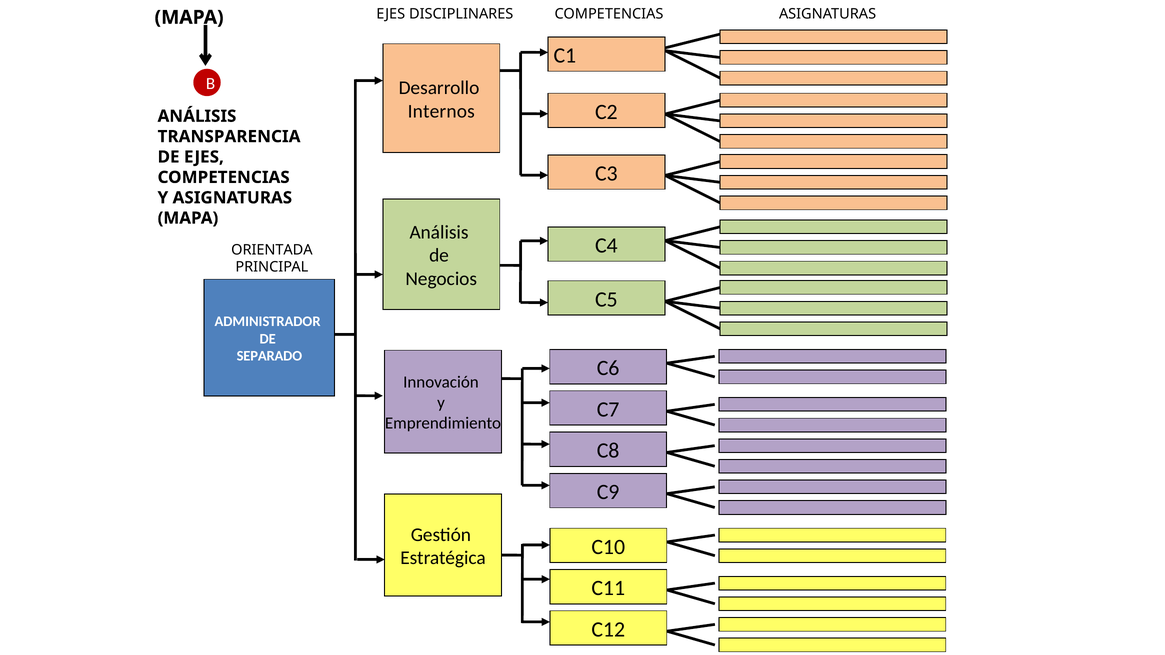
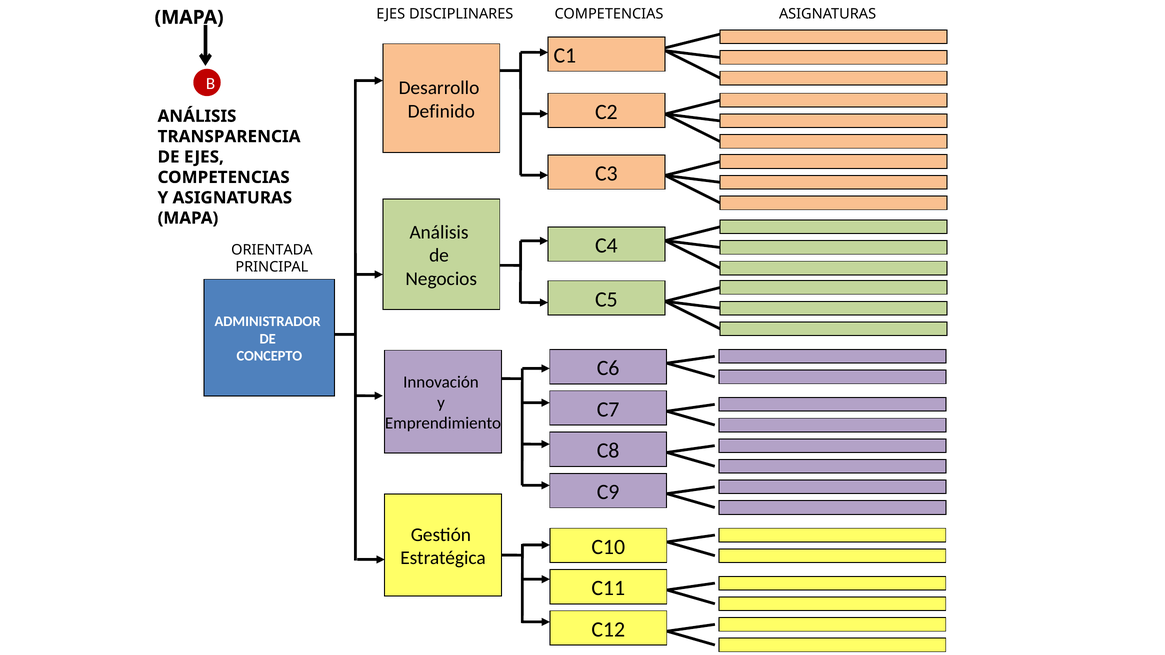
Internos: Internos -> Definido (441, 111)
SEPARADO: SEPARADO -> CONCEPTO (269, 356)
